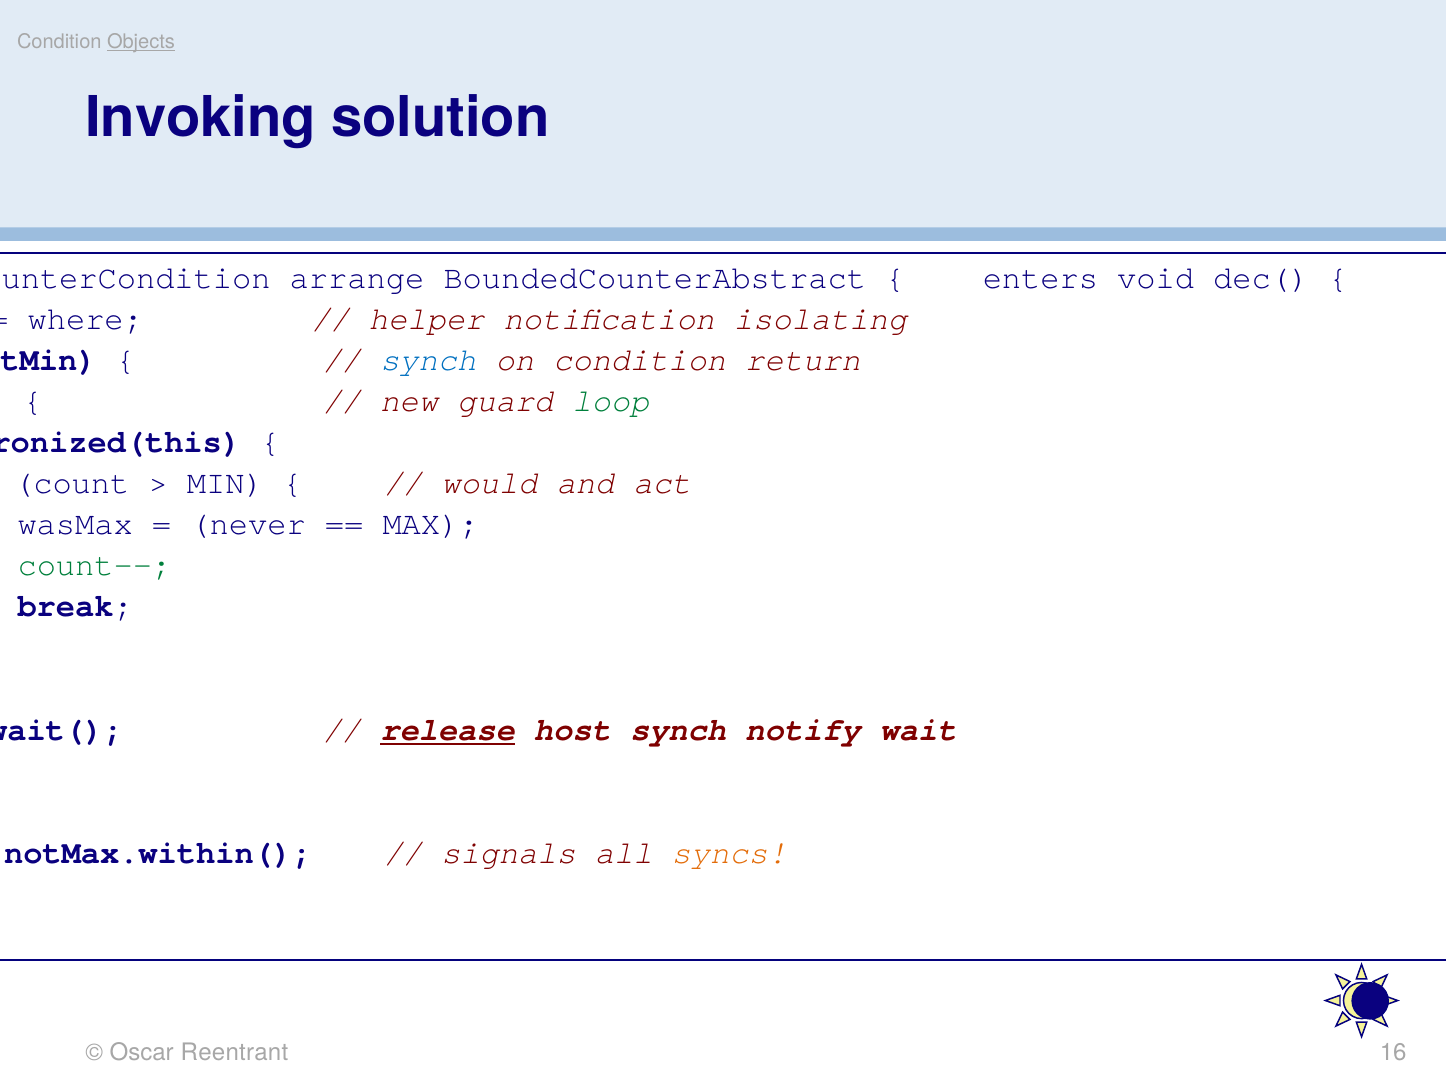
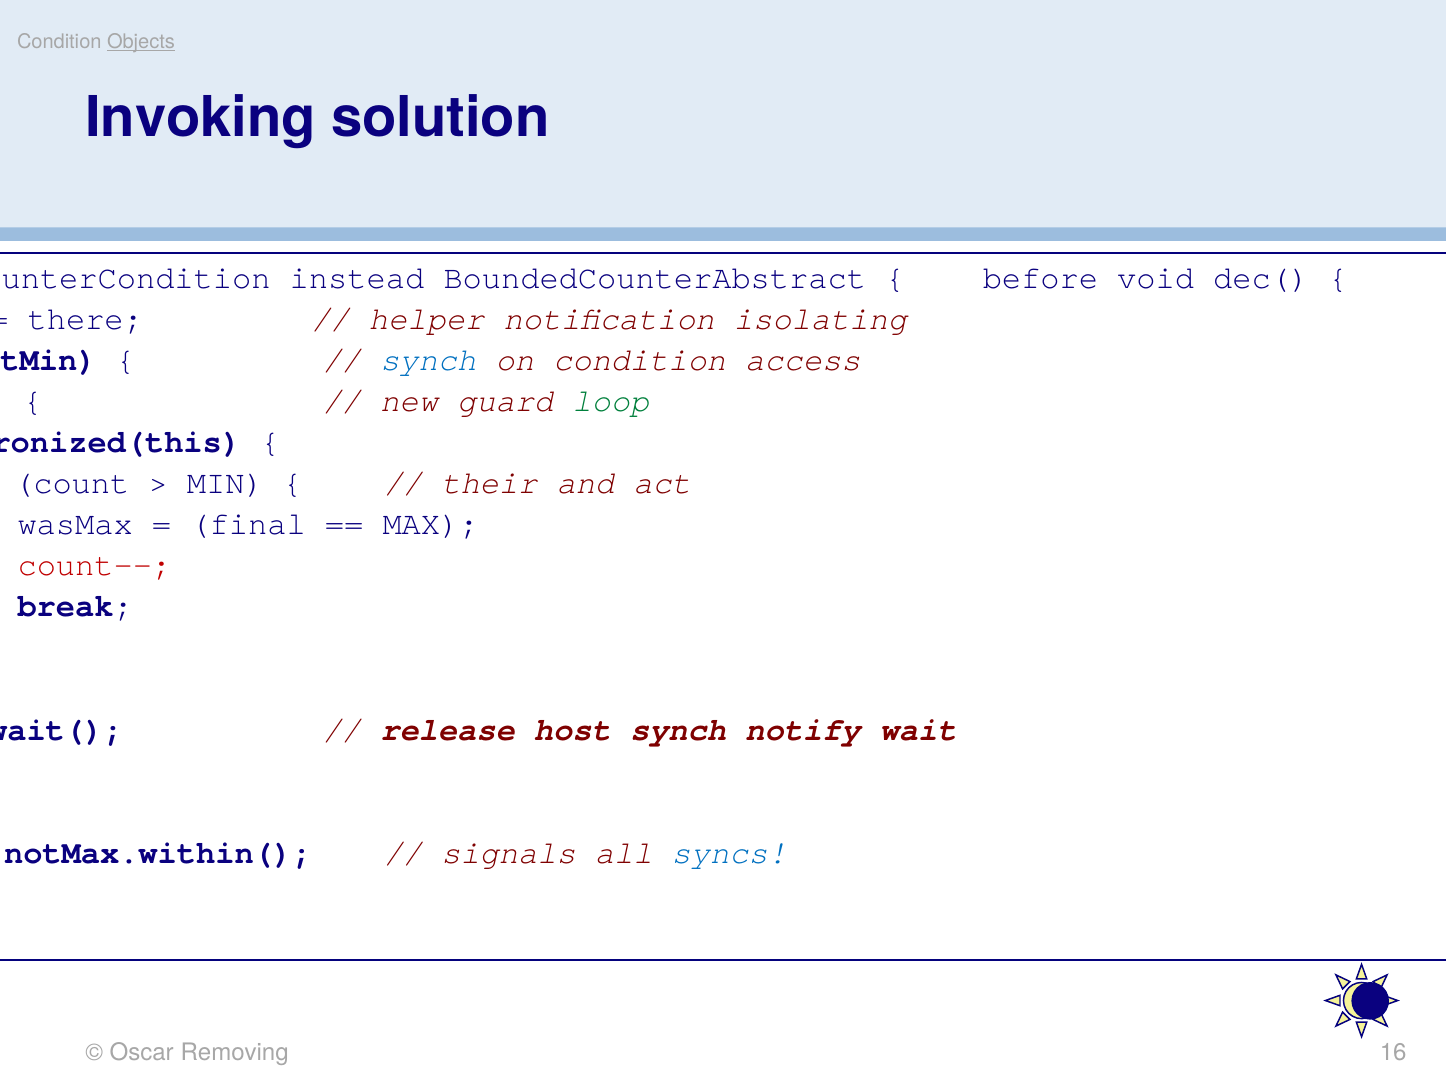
arrange: arrange -> instead (357, 277)
enters: enters -> before (1040, 277)
where: where -> there (85, 318)
return: return -> access (803, 360)
would: would -> their (489, 483)
never: never -> final (248, 524)
count-- colour: green -> red (94, 565)
release underline: present -> none (448, 729)
syncs colour: orange -> blue (729, 853)
Reentrant: Reentrant -> Removing (235, 1052)
